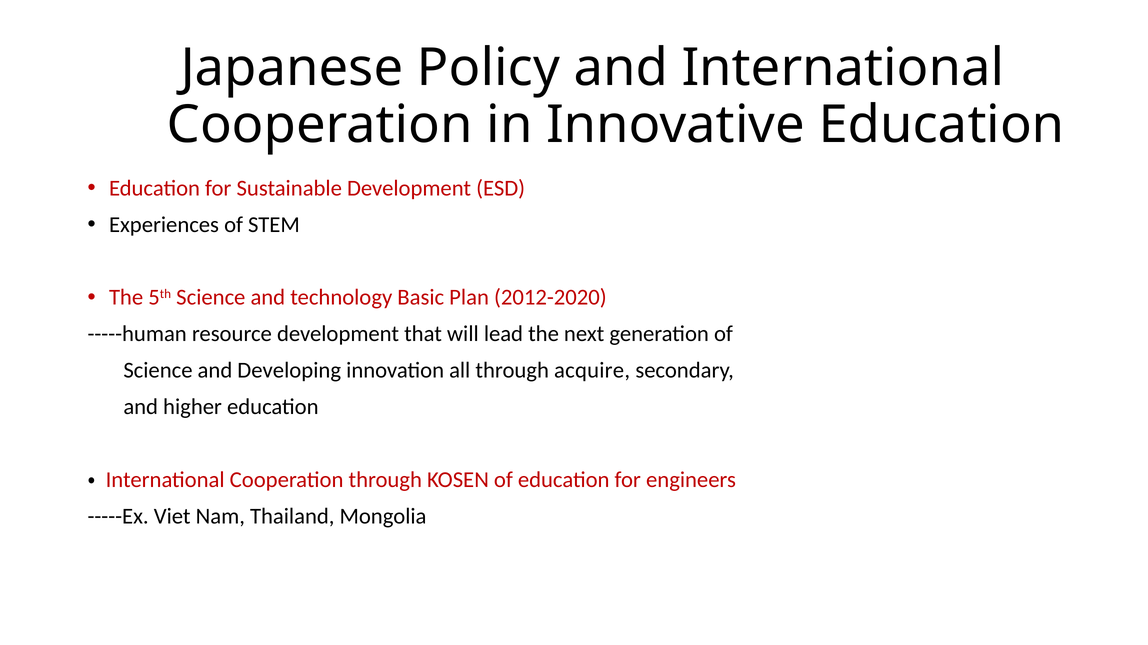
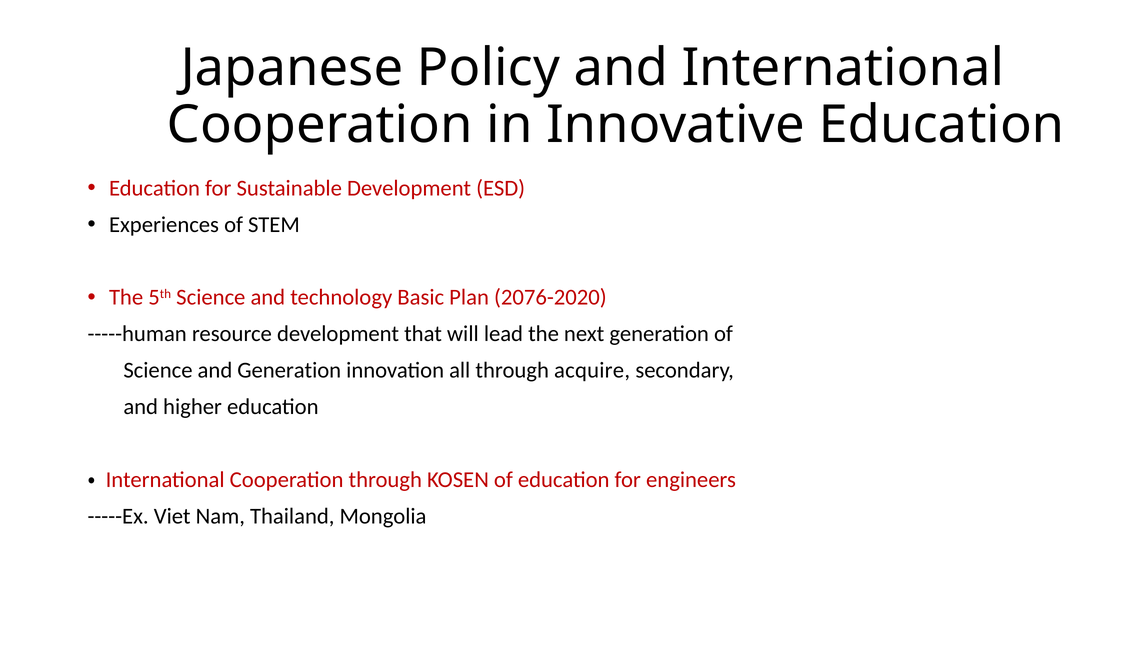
2012-2020: 2012-2020 -> 2076-2020 (550, 298)
and Developing: Developing -> Generation (289, 371)
